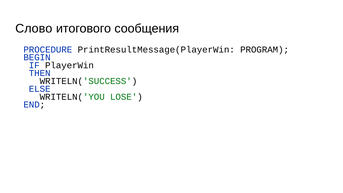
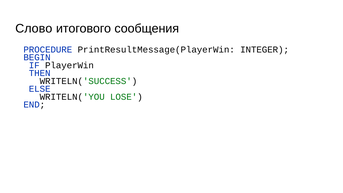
PROGRAM: PROGRAM -> INTEGER (265, 50)
